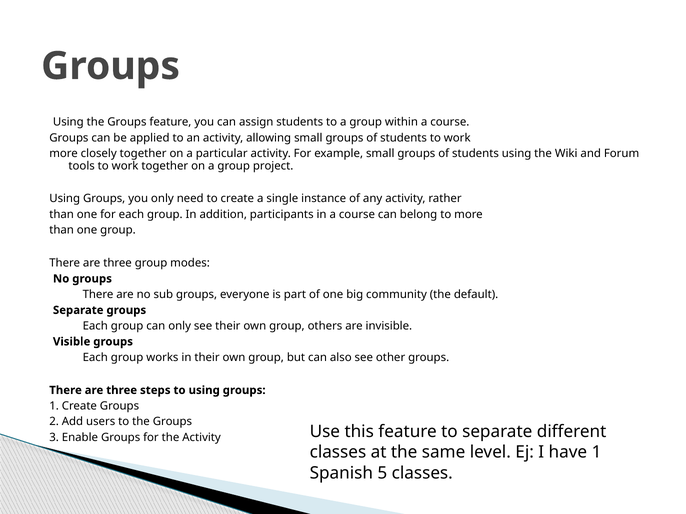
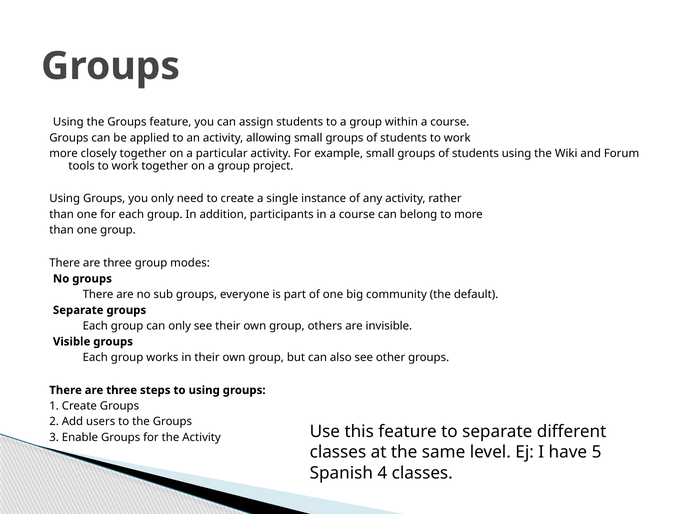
have 1: 1 -> 5 (597, 453)
5: 5 -> 4 (382, 473)
